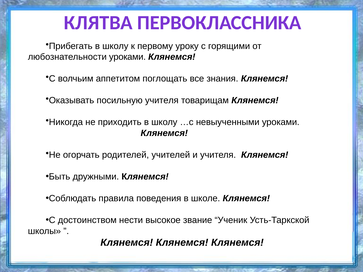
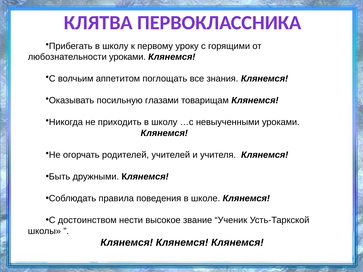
посильную учителя: учителя -> глазами (162, 101)
